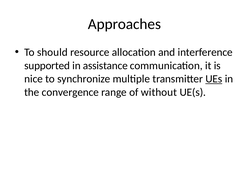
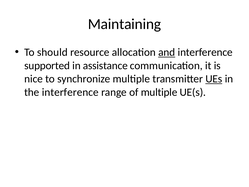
Approaches: Approaches -> Maintaining (124, 24)
and underline: none -> present (167, 52)
the convergence: convergence -> interference (70, 92)
of without: without -> multiple (159, 92)
